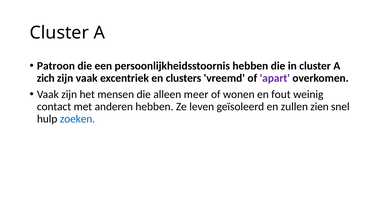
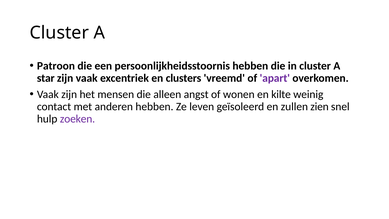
zich: zich -> star (46, 78)
meer: meer -> angst (196, 94)
fout: fout -> kilte (281, 94)
zoeken colour: blue -> purple (77, 119)
